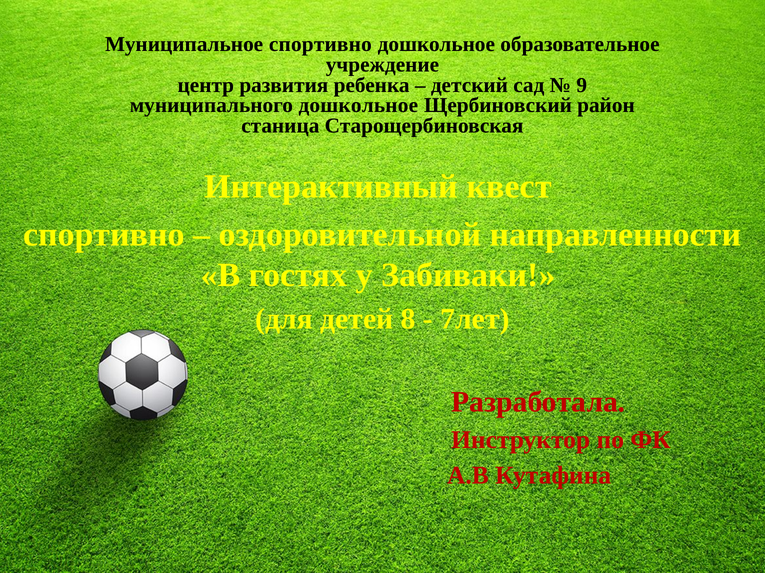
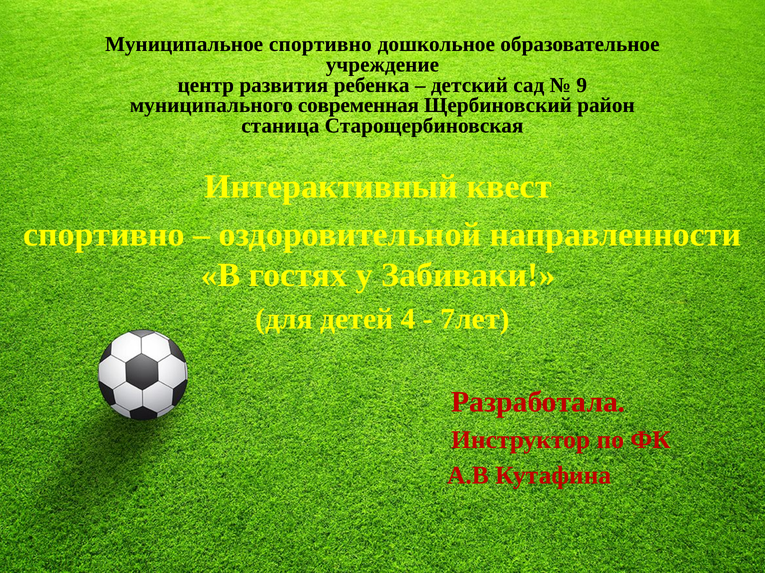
муниципального дошкольное: дошкольное -> современная (359, 106)
8: 8 -> 4 (408, 319)
